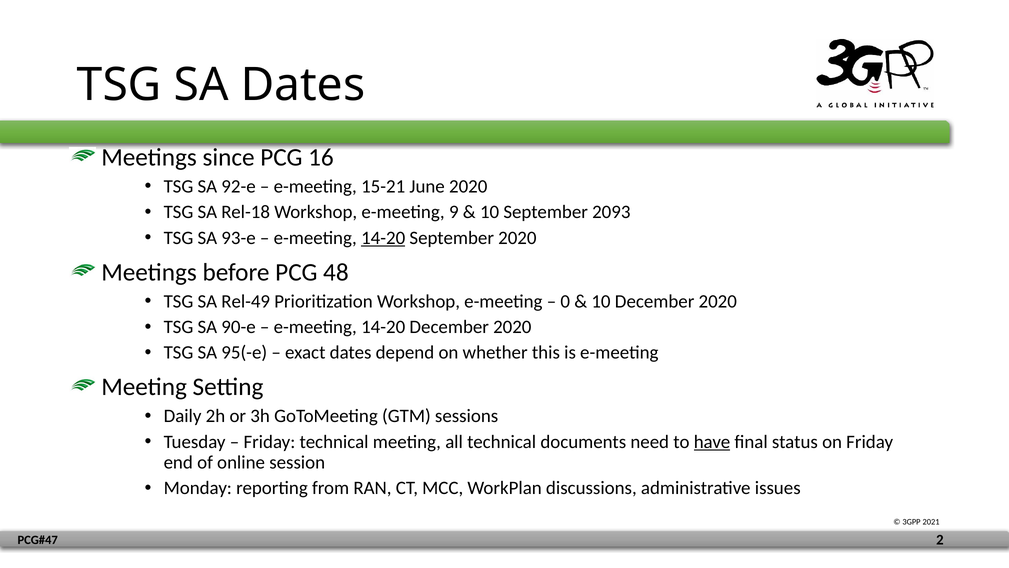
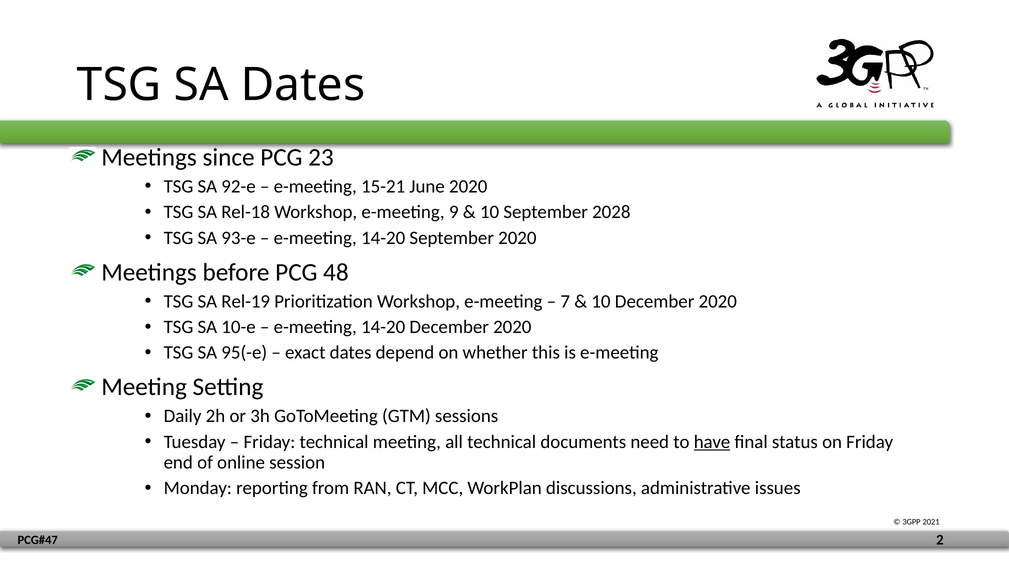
16: 16 -> 23 (321, 157)
2093: 2093 -> 2028 (611, 212)
14-20 underline: present -> none (383, 238)
Rel-49: Rel-49 -> Rel-19 (246, 301)
0: 0 -> 7 (565, 301)
90-e: 90-e -> 10-e (239, 327)
